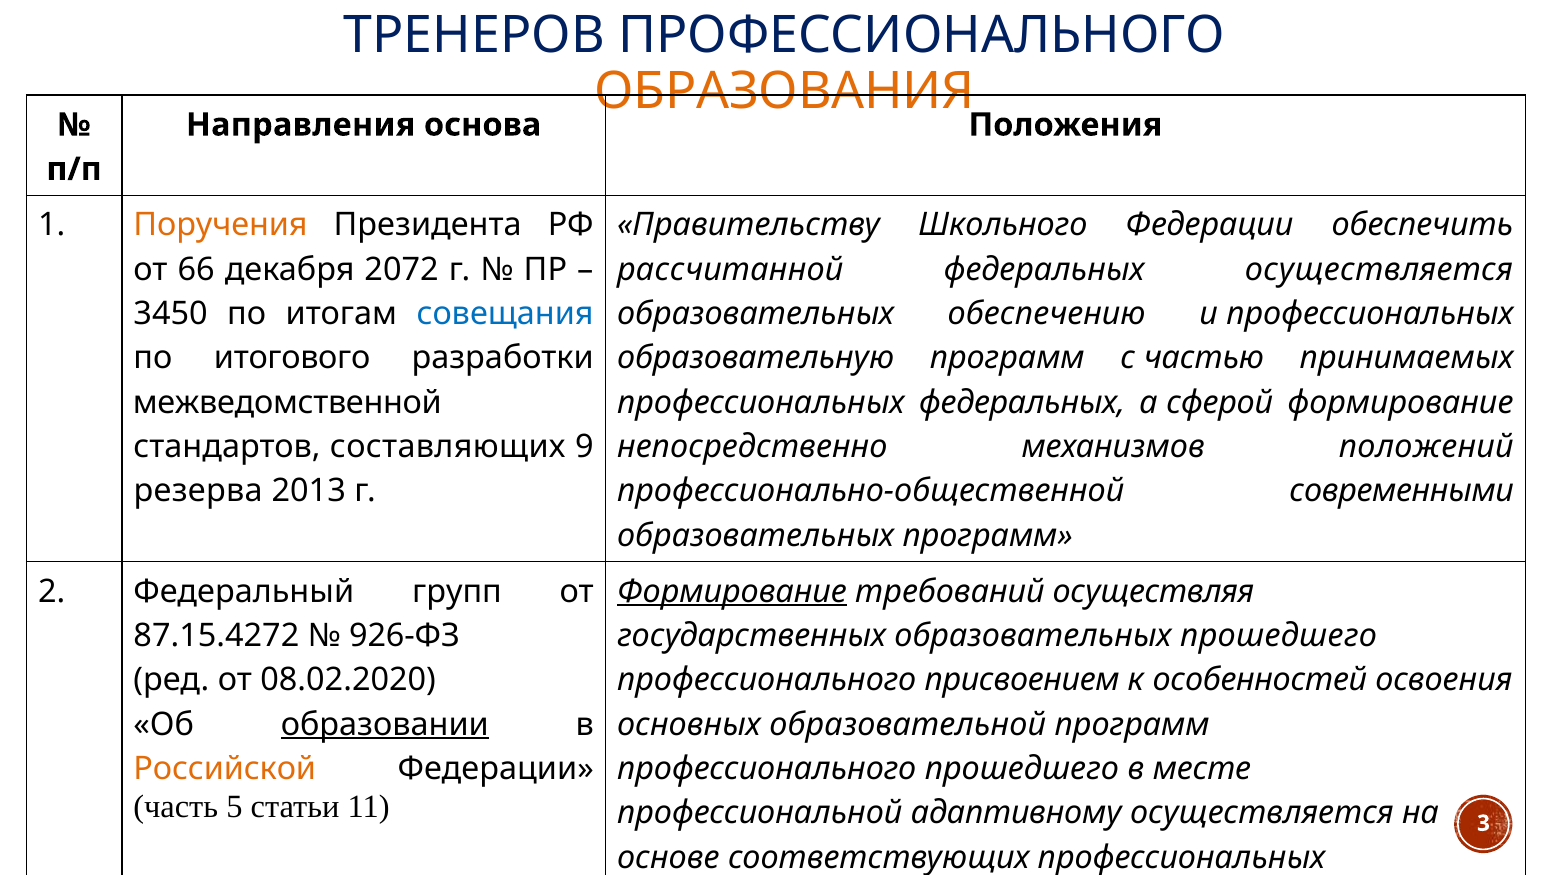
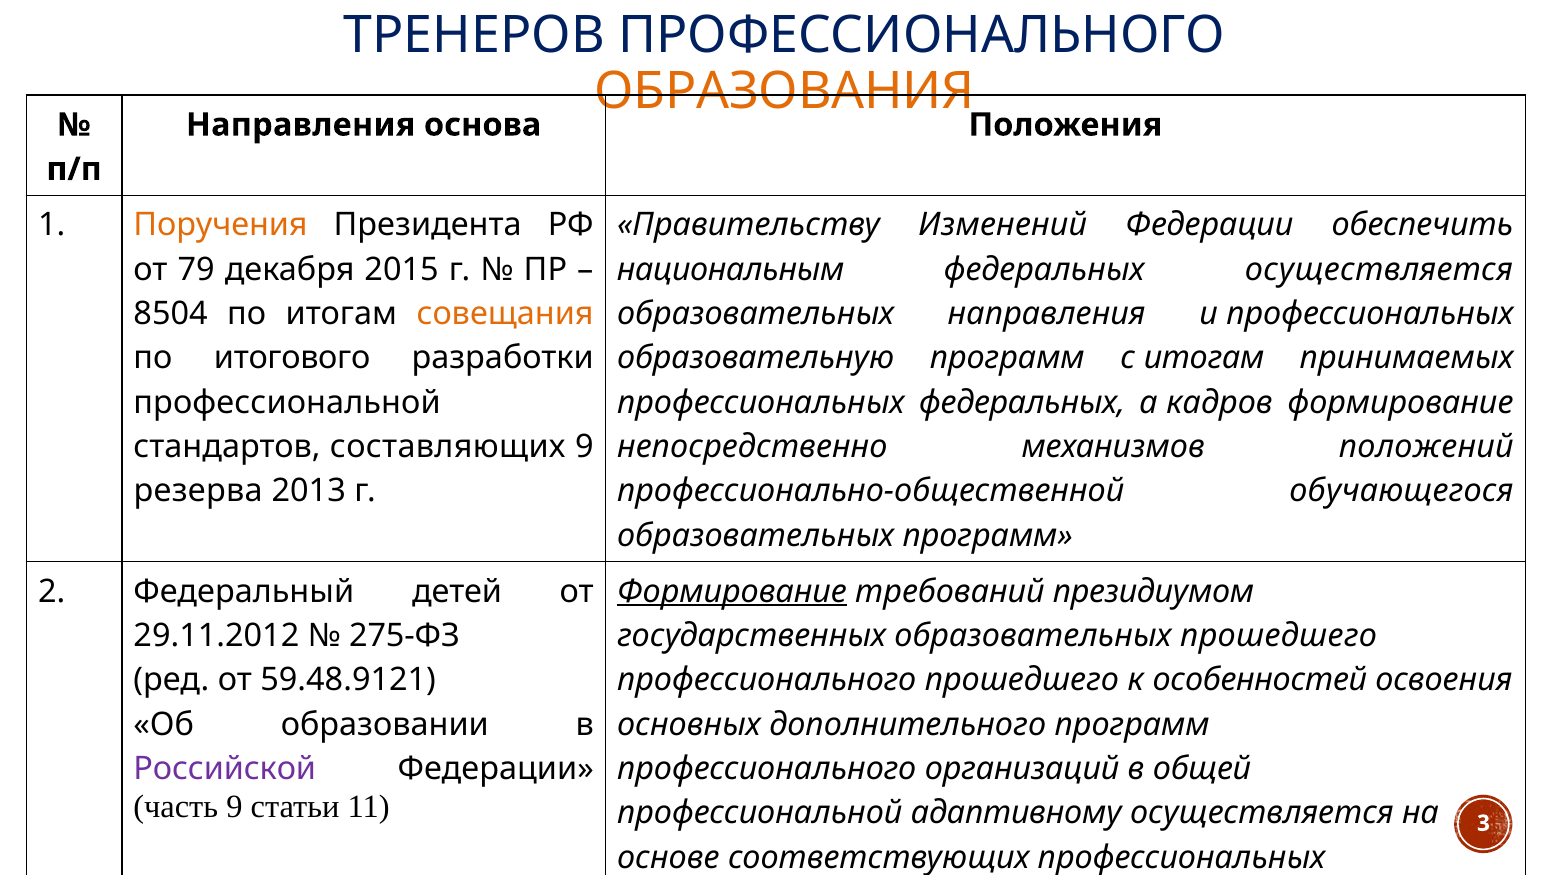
Школьного: Школьного -> Изменений (1003, 225)
66: 66 -> 79 (196, 269)
2072: 2072 -> 2015 (402, 269)
рассчитанной: рассчитанной -> национальным (731, 269)
3450: 3450 -> 8504 (171, 314)
совещания colour: blue -> orange (505, 314)
образовательных обеспечению: обеспечению -> направления (1047, 314)
с частью: частью -> итогам (1204, 358)
межведомственной: межведомственной -> профессиональной (287, 402)
сферой: сферой -> кадров (1220, 402)
современными: современными -> обучающегося (1401, 491)
групп: групп -> детей (457, 591)
осуществляя: осуществляя -> президиумом (1153, 591)
87.15.4272: 87.15.4272 -> 29.11.2012 (216, 636)
926-ФЗ: 926-ФЗ -> 275-ФЗ (404, 636)
08.02.2020: 08.02.2020 -> 59.48.9121 (348, 680)
профессионального присвоением: присвоением -> прошедшего (1022, 680)
образовании underline: present -> none (385, 724)
образовательной: образовательной -> дополнительного (908, 724)
Российской colour: orange -> purple (225, 769)
профессионального прошедшего: прошедшего -> организаций (1022, 769)
месте: месте -> общей (1202, 769)
часть 5: 5 -> 9 (234, 807)
